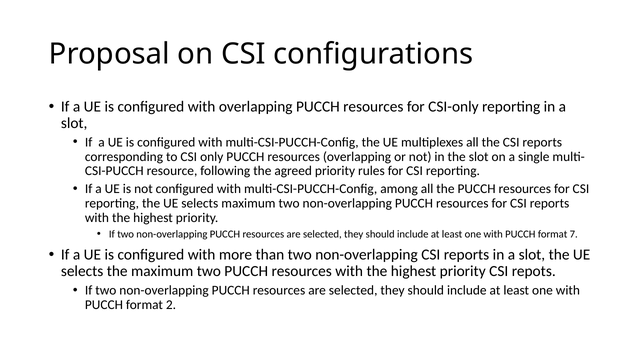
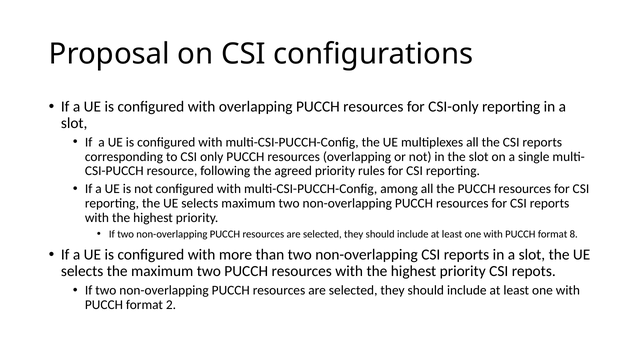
7: 7 -> 8 (574, 234)
